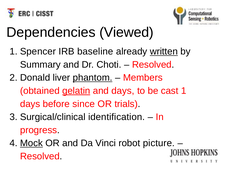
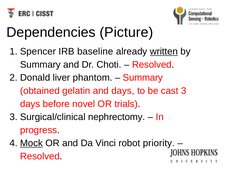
Viewed: Viewed -> Picture (126, 32)
phantom underline: present -> none (93, 78)
Members: Members -> Summary (143, 78)
gelatin underline: present -> none (76, 91)
cast 1: 1 -> 3 (184, 91)
since: since -> novel (84, 104)
identification: identification -> nephrectomy (117, 117)
picture: picture -> priority (159, 143)
